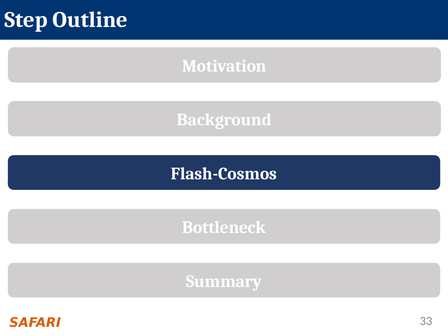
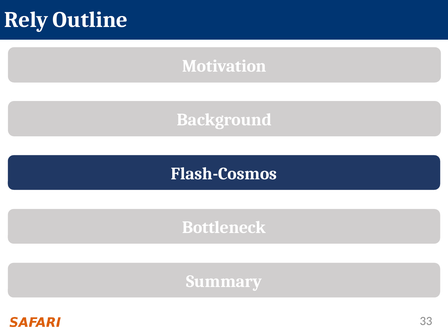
Step: Step -> Rely (26, 20)
